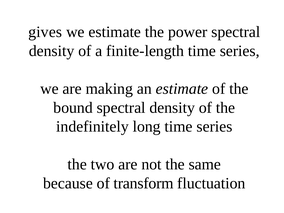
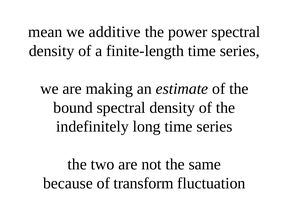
gives: gives -> mean (45, 32)
we estimate: estimate -> additive (115, 32)
